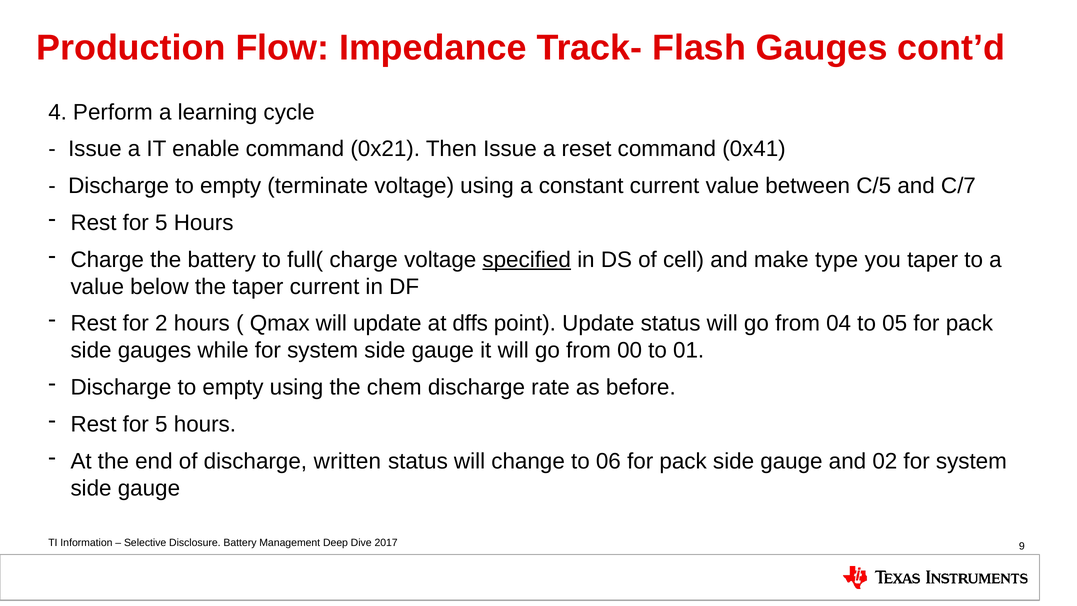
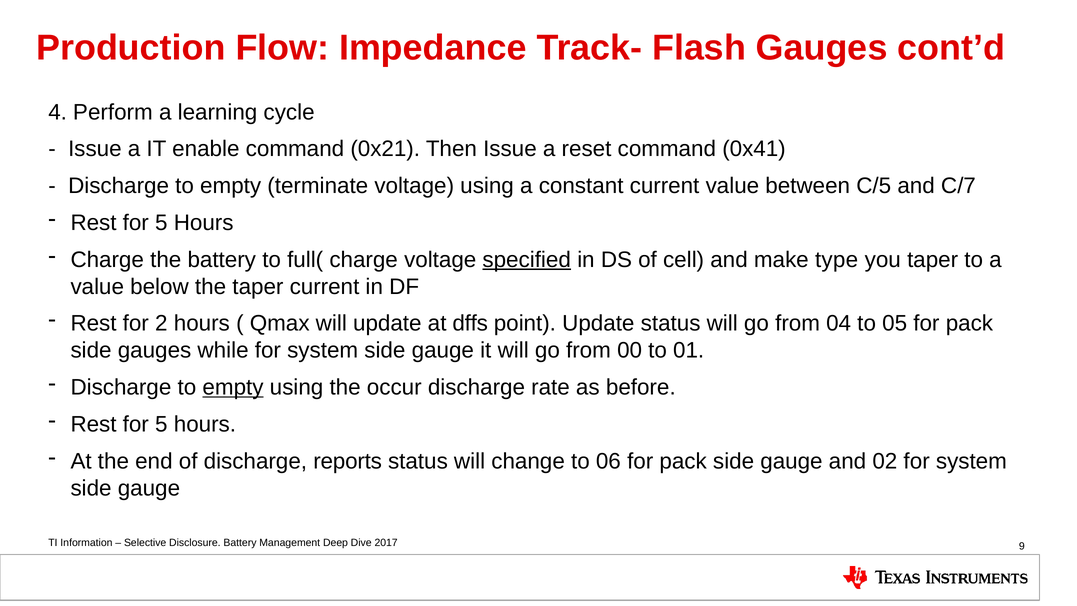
empty underline: none -> present (233, 387)
chem: chem -> occur (394, 387)
written: written -> reports (348, 461)
